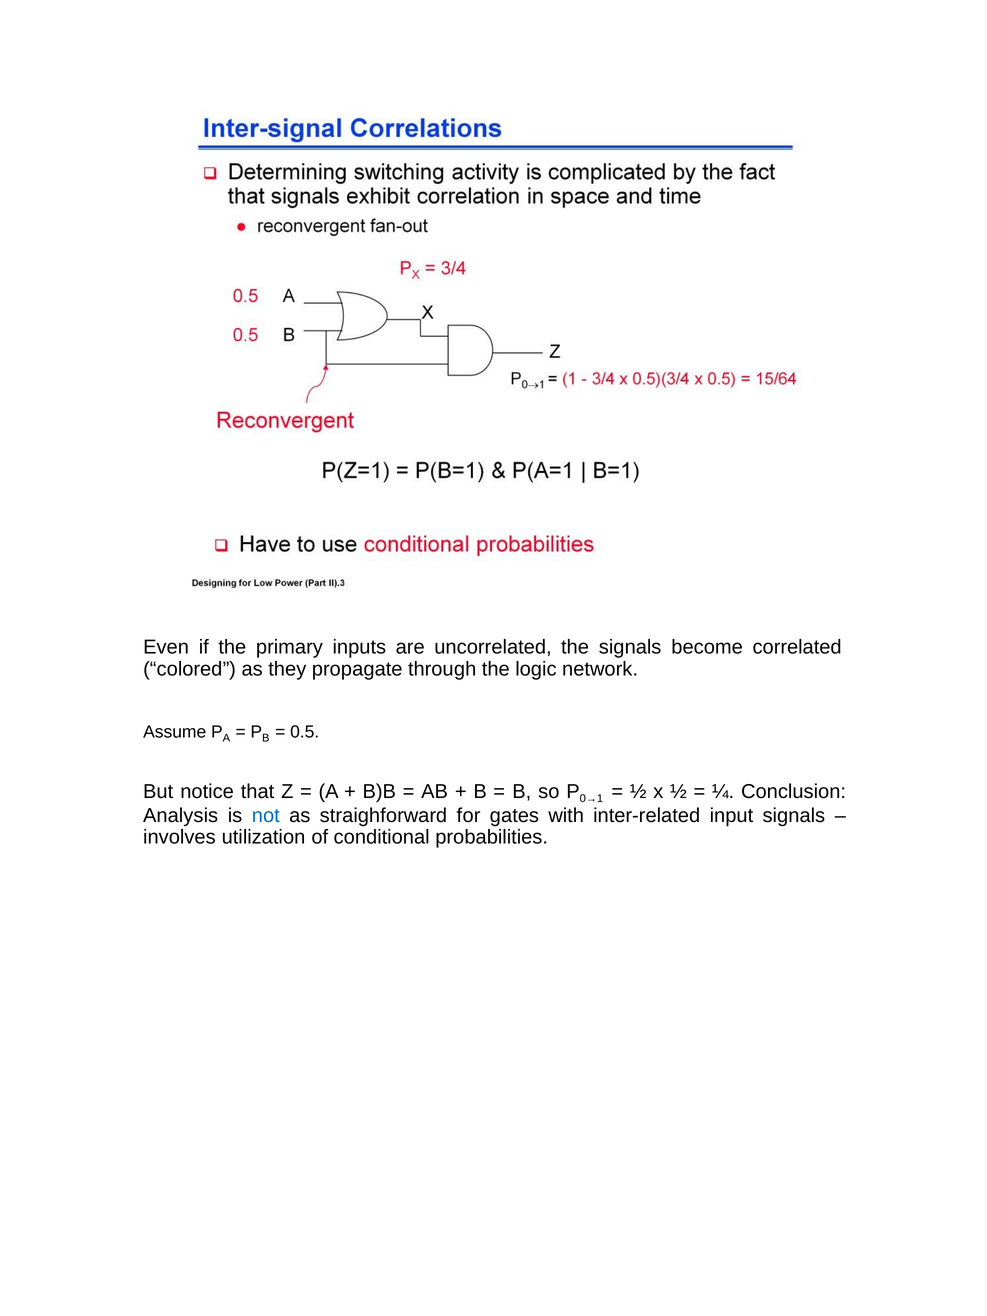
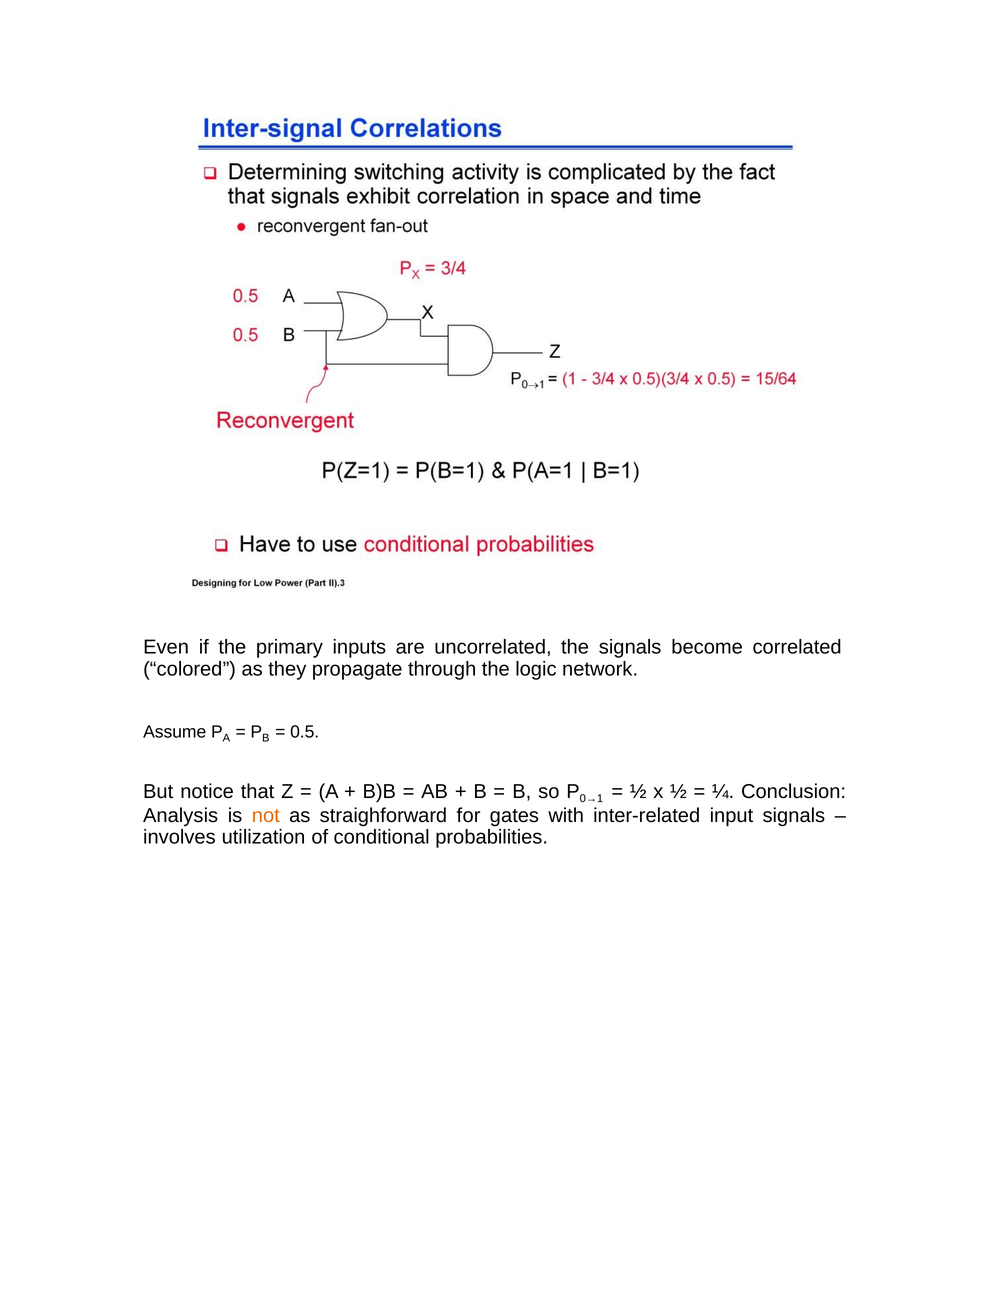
not colour: blue -> orange (266, 816)
